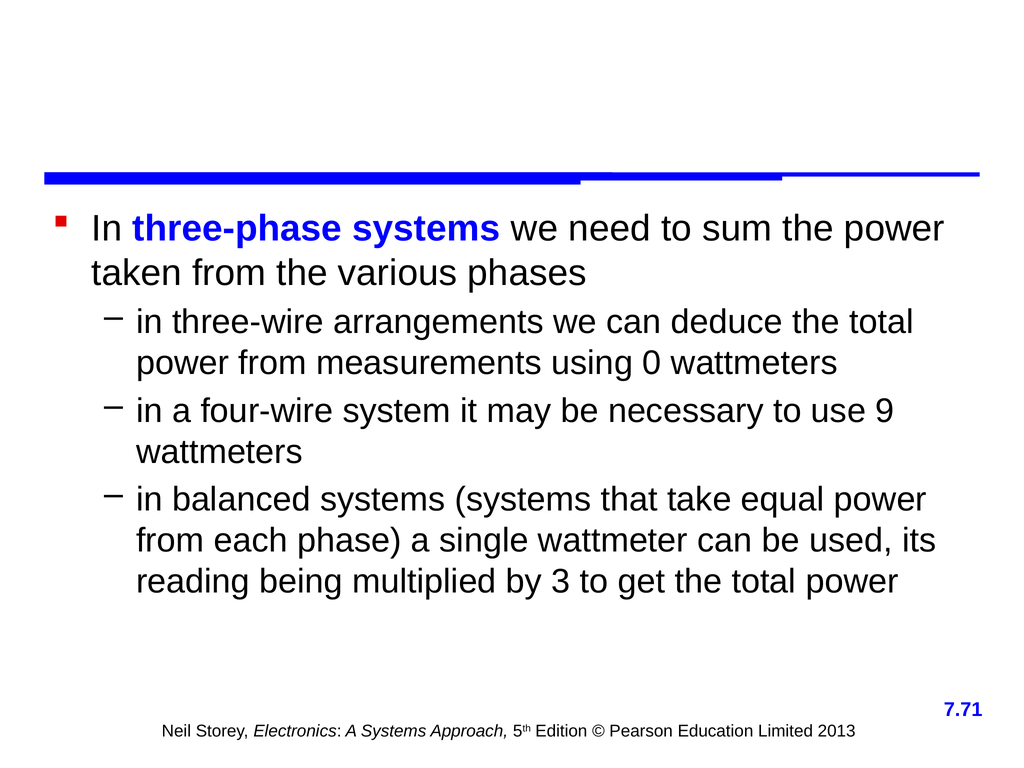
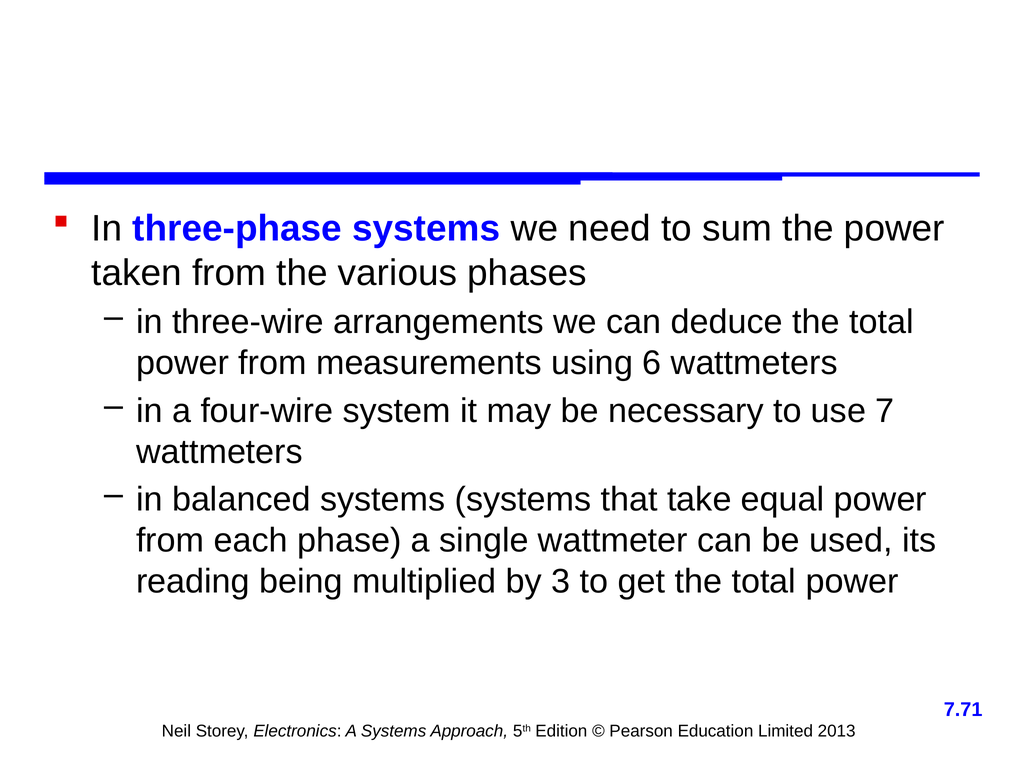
0: 0 -> 6 (652, 363)
9: 9 -> 7 (885, 411)
